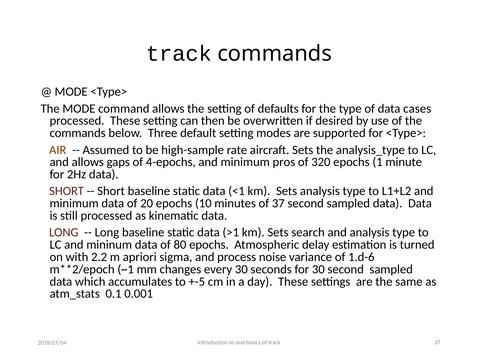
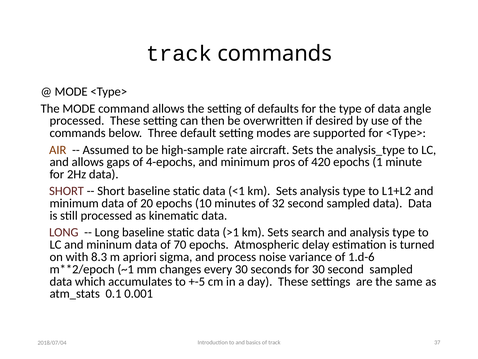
cases: cases -> angle (417, 108)
320: 320 -> 420 (321, 162)
of 37: 37 -> 32 (278, 203)
80: 80 -> 70 (180, 244)
2.2: 2.2 -> 8.3 (99, 257)
